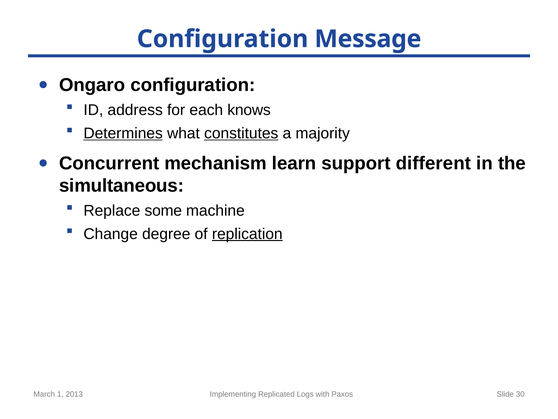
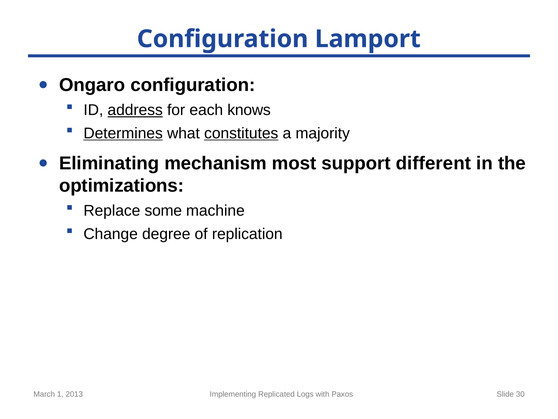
Message: Message -> Lamport (368, 39)
address underline: none -> present (135, 110)
Concurrent: Concurrent -> Eliminating (109, 163)
learn: learn -> most (294, 163)
simultaneous: simultaneous -> optimizations (122, 185)
replication underline: present -> none (247, 234)
